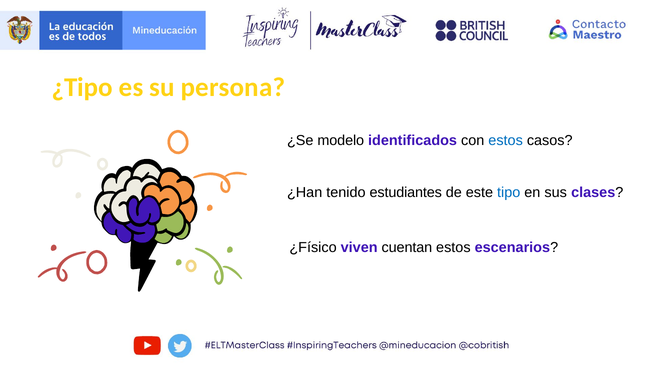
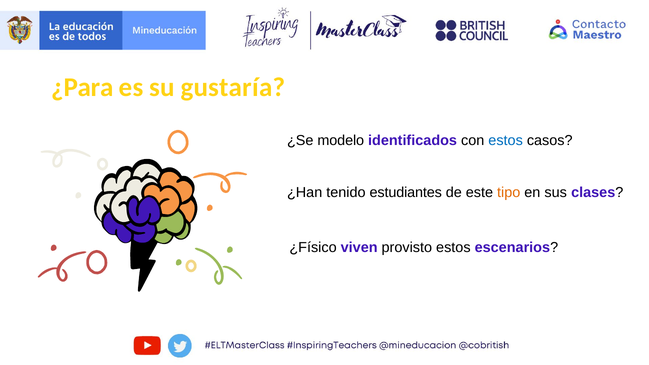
¿Tipo: ¿Tipo -> ¿Para (82, 87)
persona: persona -> gustaría (233, 87)
tipo colour: blue -> orange (509, 192)
cuentan: cuentan -> provisto (407, 247)
